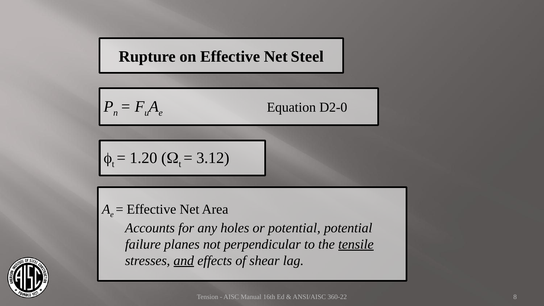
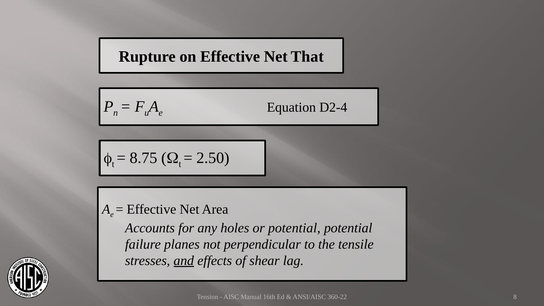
Steel: Steel -> That (307, 57)
D2-0: D2-0 -> D2-4 (333, 107)
1.20: 1.20 -> 8.75 (143, 158)
3.12: 3.12 -> 2.50 (213, 158)
tensile underline: present -> none (356, 244)
